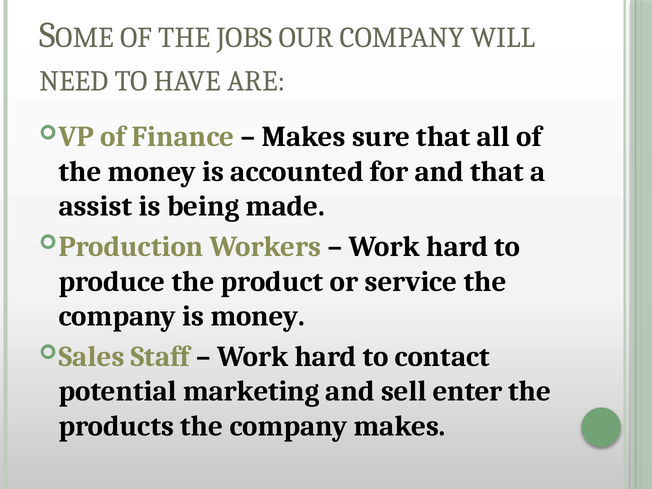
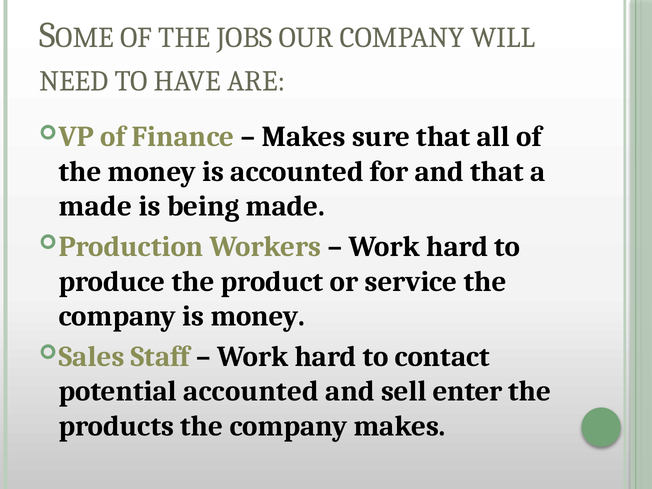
assist: assist -> made (95, 206)
potential marketing: marketing -> accounted (251, 391)
